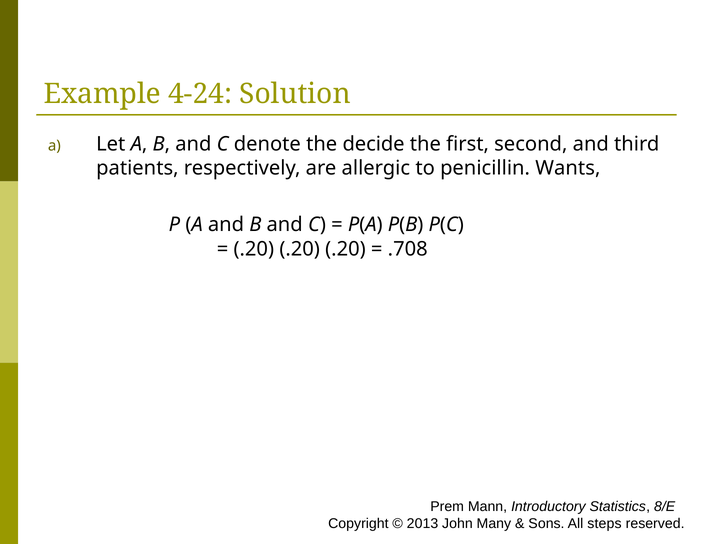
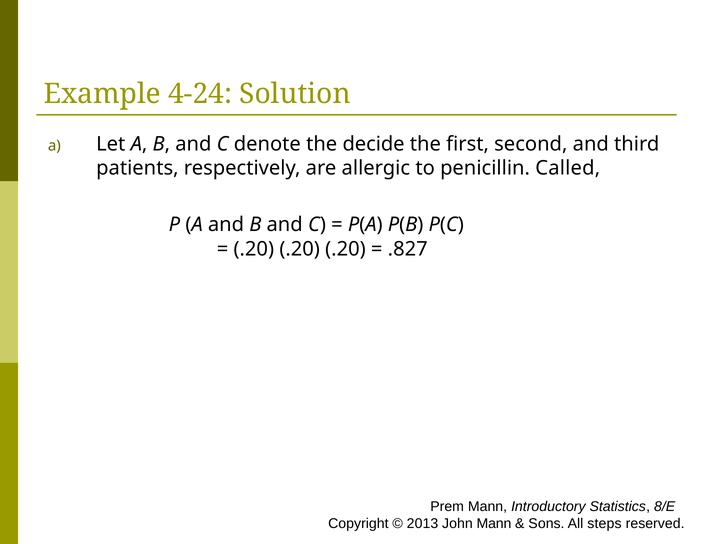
Wants: Wants -> Called (568, 168)
.708: .708 -> .827 (408, 249)
John Many: Many -> Mann (494, 523)
